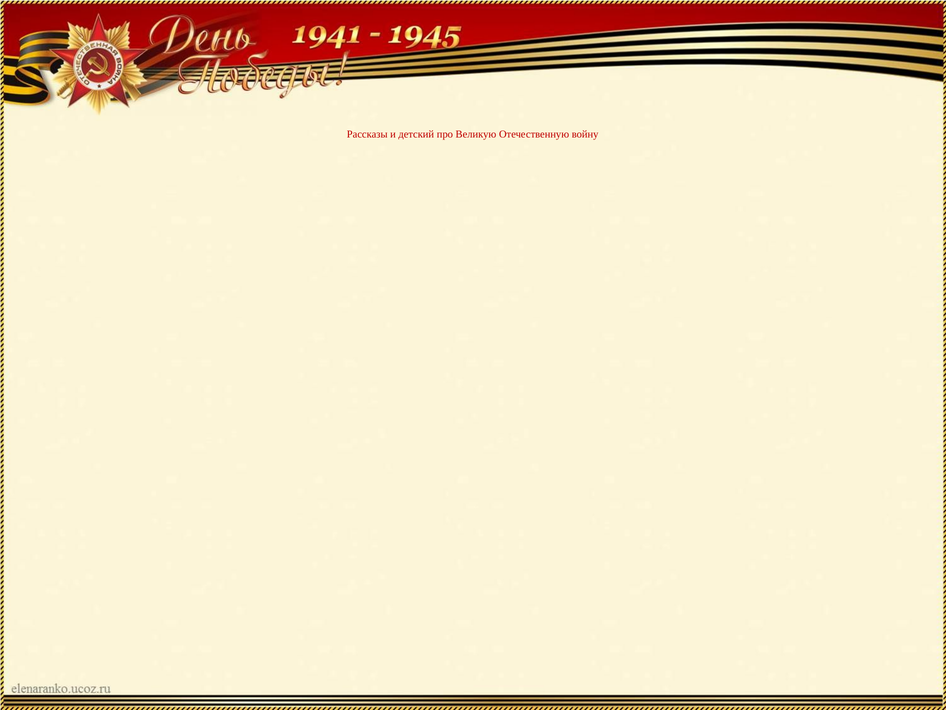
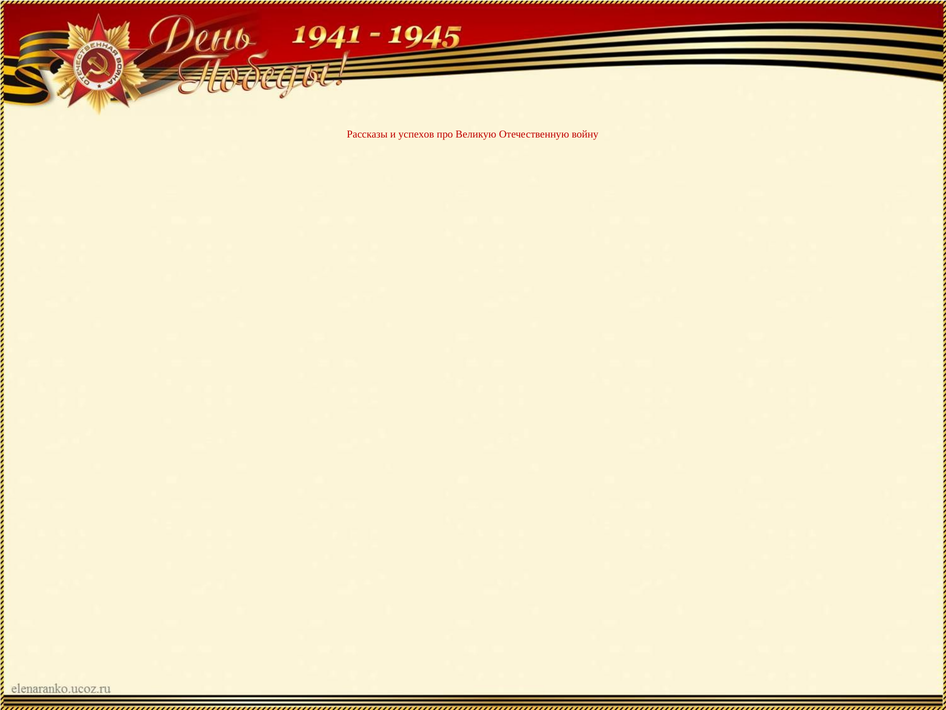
детский: детский -> успехов (416, 134)
